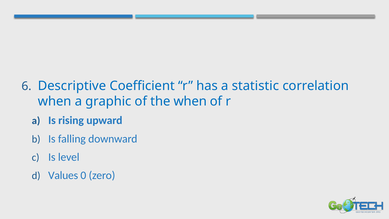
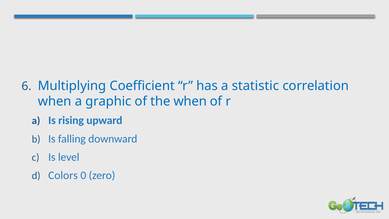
Descriptive: Descriptive -> Multiplying (72, 86)
Values: Values -> Colors (63, 175)
